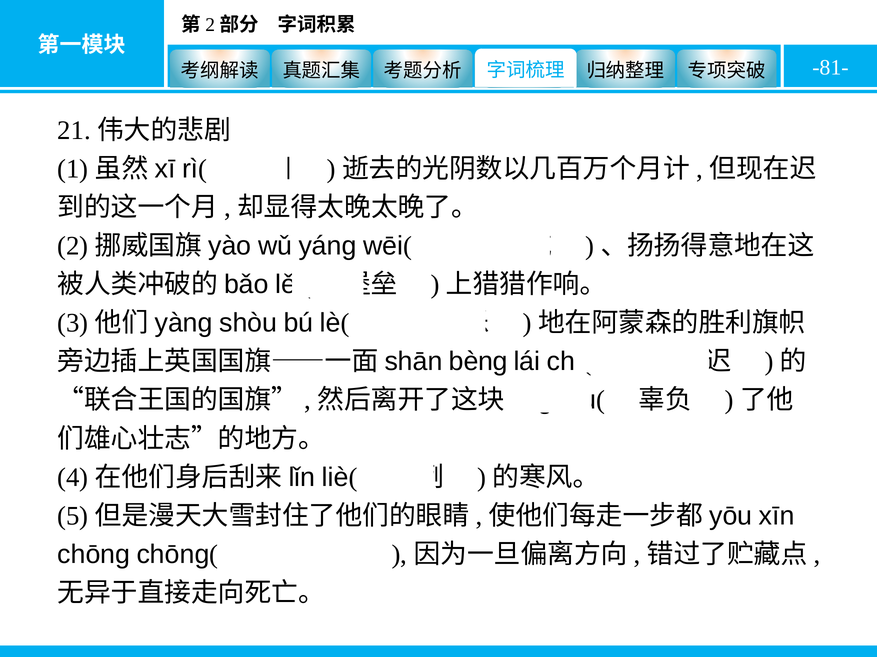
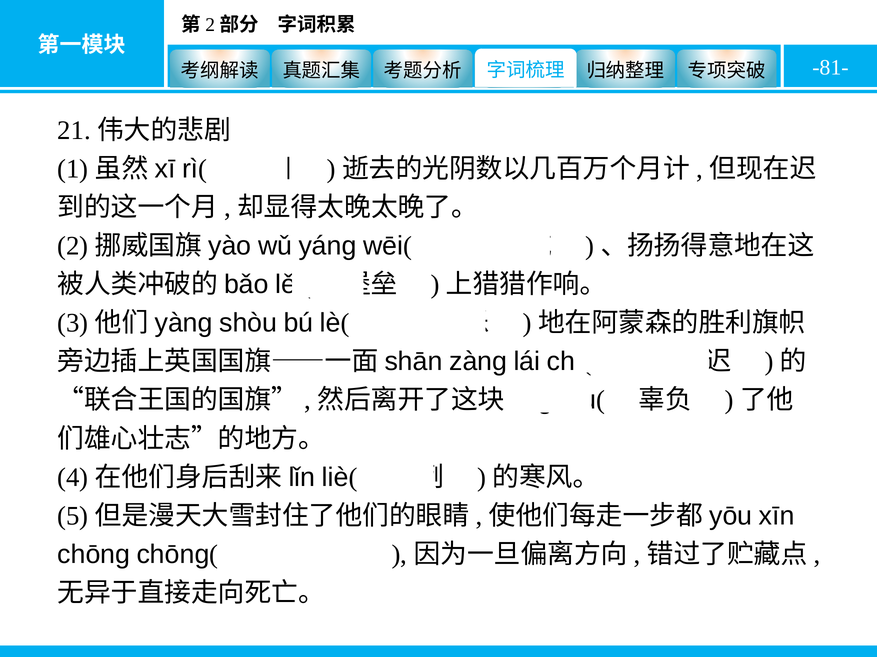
bènɡ: bènɡ -> zàng (478, 362)
